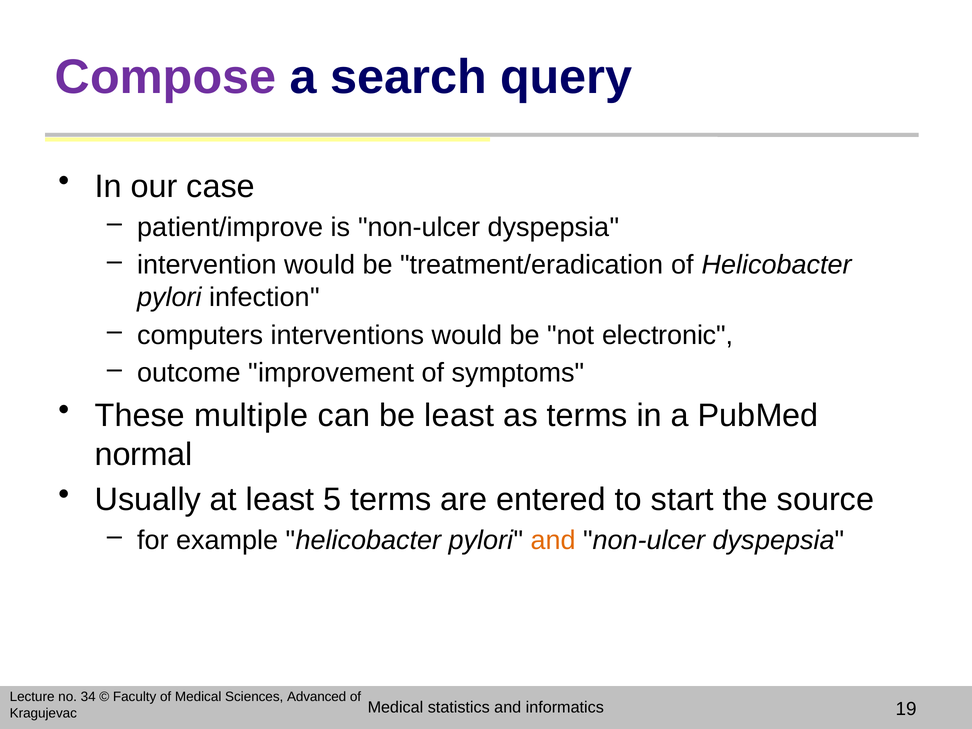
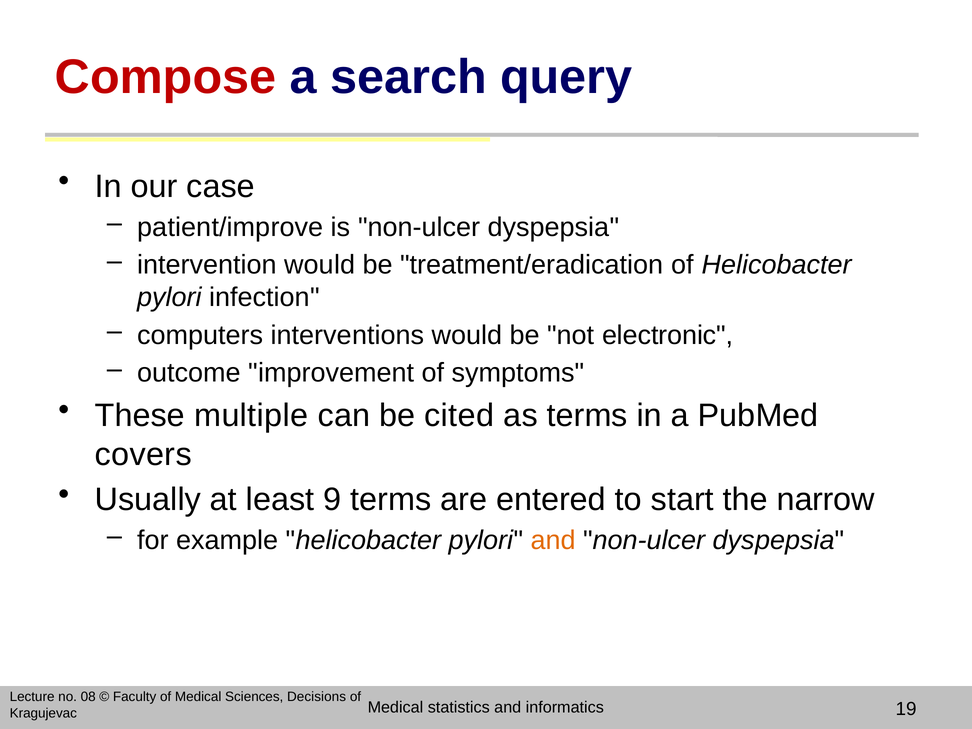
Compose colour: purple -> red (166, 77)
be least: least -> cited (459, 416)
normal: normal -> covers (143, 454)
5: 5 -> 9 (332, 500)
source: source -> narrow (826, 500)
34: 34 -> 08 (88, 697)
Advanced: Advanced -> Decisions (317, 697)
